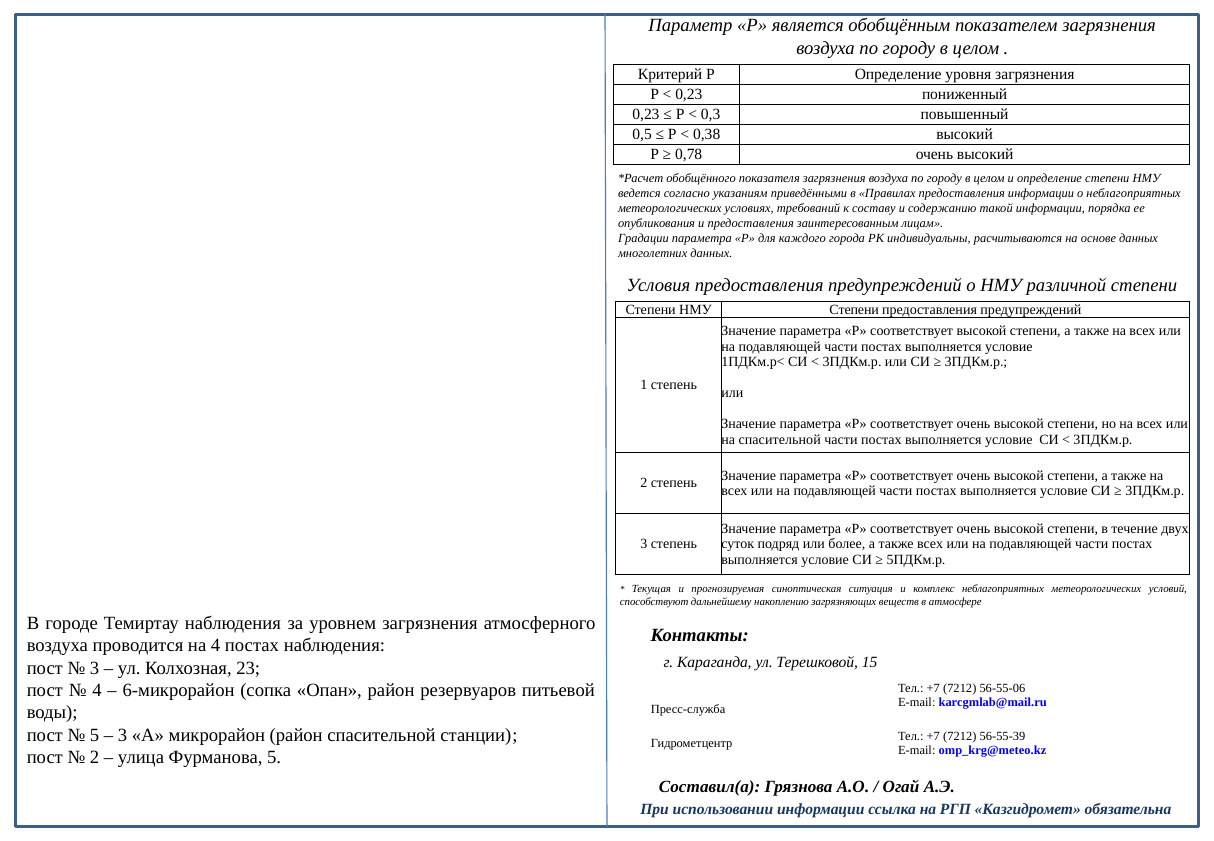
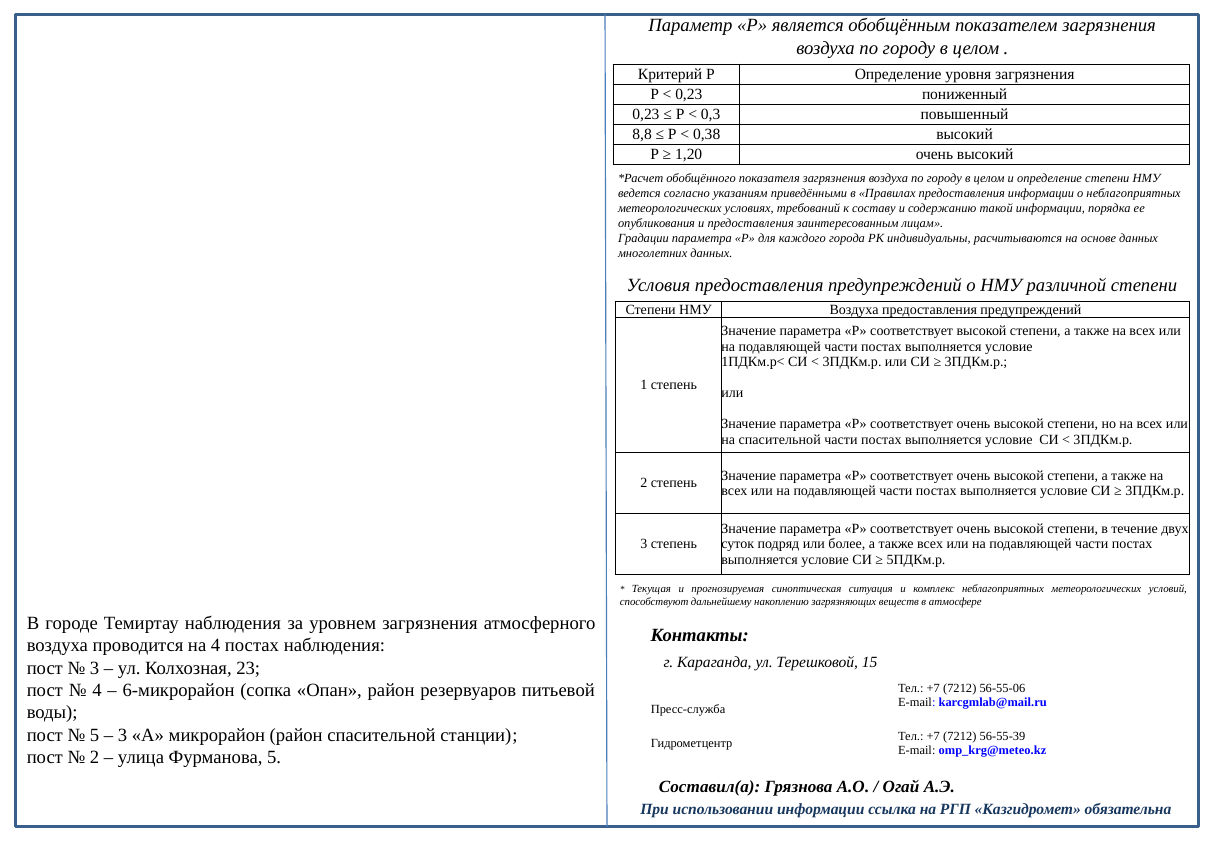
0,5: 0,5 -> 8,8 (642, 134)
0,78: 0,78 -> 1,20 (689, 154)
НМУ Степени: Степени -> Воздуха (854, 309)
